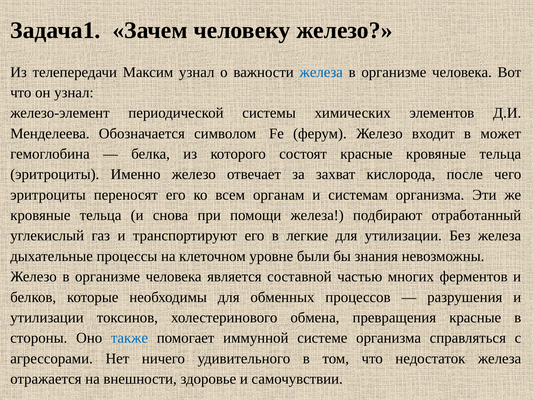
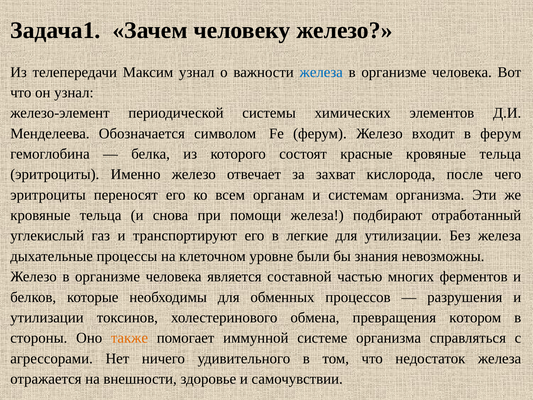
в может: может -> ферум (501, 133)
превращения красные: красные -> котором (475, 317)
также colour: blue -> orange (129, 338)
